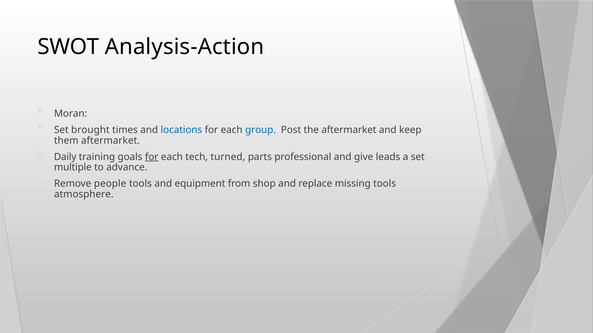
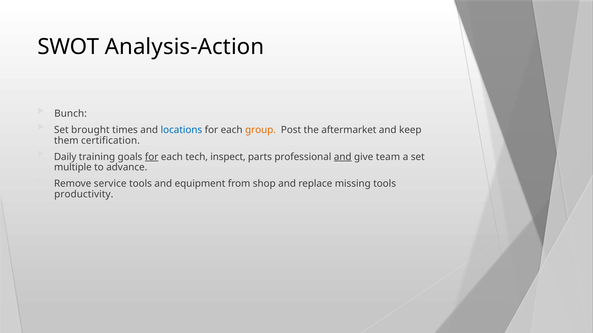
Moran: Moran -> Bunch (71, 114)
group colour: blue -> orange (260, 130)
them aftermarket: aftermarket -> certification (110, 141)
turned: turned -> inspect (228, 157)
and underline: none -> present (343, 157)
leads: leads -> team (388, 157)
people: people -> service (110, 184)
atmosphere: atmosphere -> productivity (84, 195)
